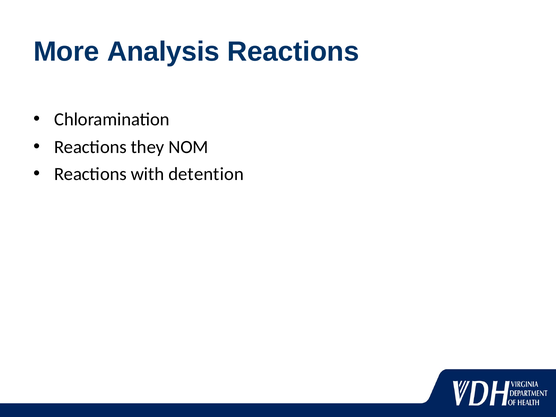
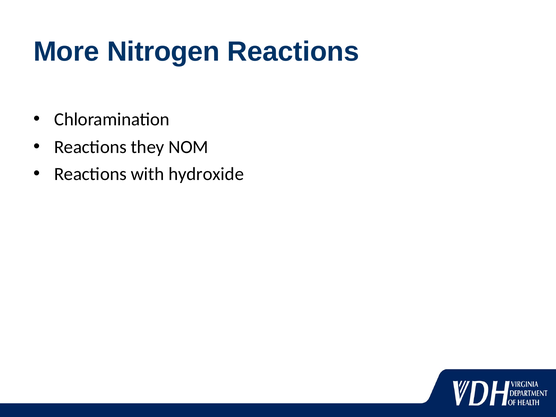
Analysis: Analysis -> Nitrogen (163, 52)
detention: detention -> hydroxide (206, 174)
